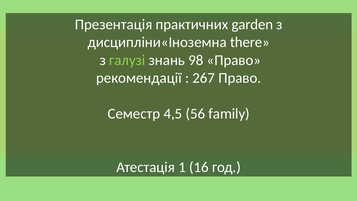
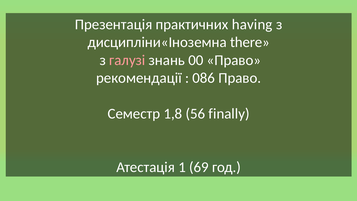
garden: garden -> having (252, 24)
галузі colour: light green -> pink (127, 60)
98: 98 -> 00 (196, 60)
267: 267 -> 086 (204, 78)
4,5: 4,5 -> 1,8 (173, 114)
family: family -> finally (229, 114)
16: 16 -> 69 (199, 167)
